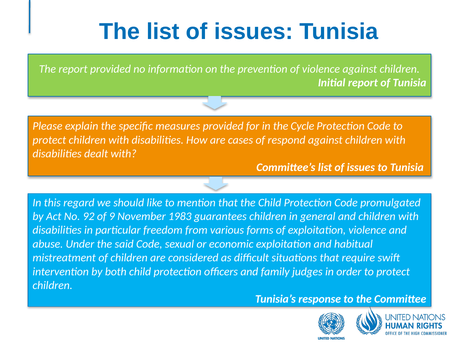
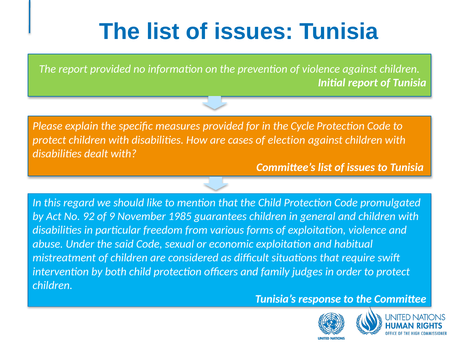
respond: respond -> election (286, 140)
1983: 1983 -> 1985 (180, 216)
